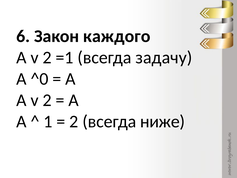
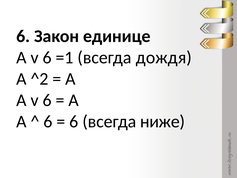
каждого: каждого -> единице (117, 36)
2: 2 -> 6 (47, 57)
задачу: задачу -> дождя (164, 57)
^0: ^0 -> ^2 (40, 79)
2: 2 -> 6 (47, 100)
1: 1 -> 6 (48, 121)
2: 2 -> 6 (74, 121)
